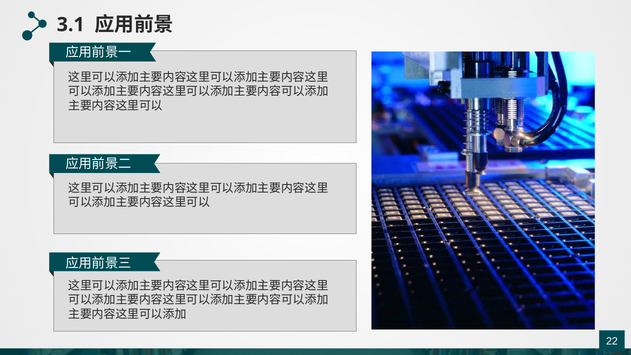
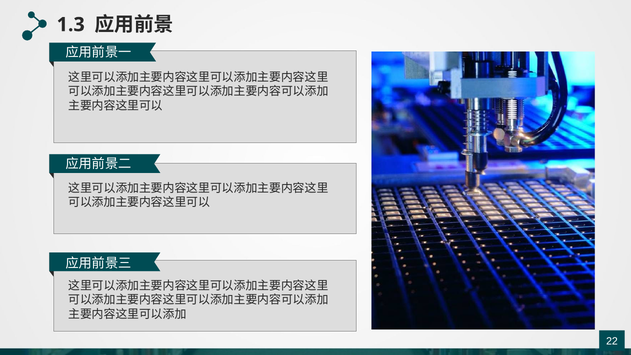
3.1: 3.1 -> 1.3 (71, 25)
